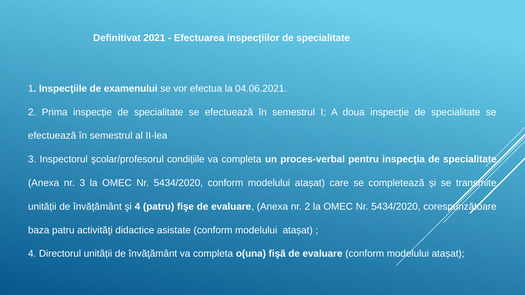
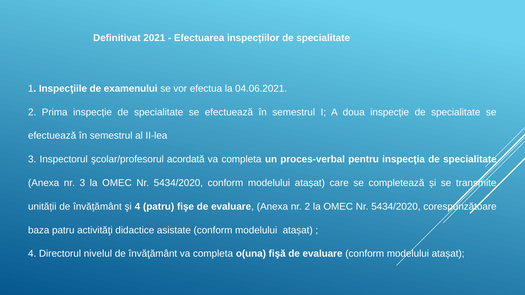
condițiile: condițiile -> acordată (186, 159)
Directorul unității: unității -> nivelul (98, 254)
